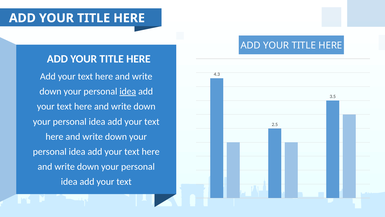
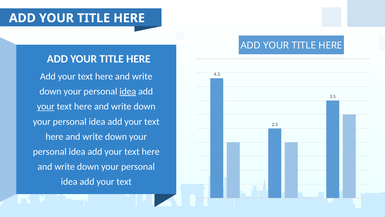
your underline: none -> present (46, 106)
